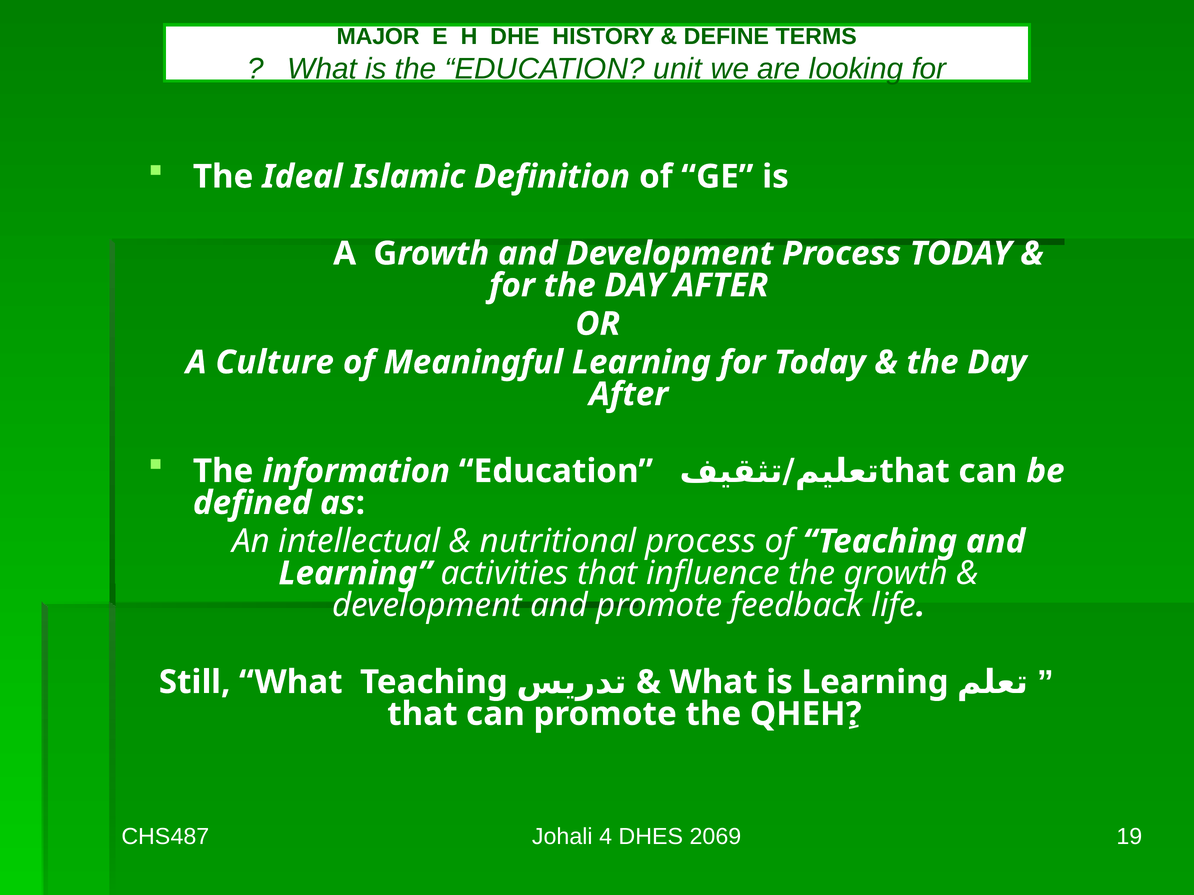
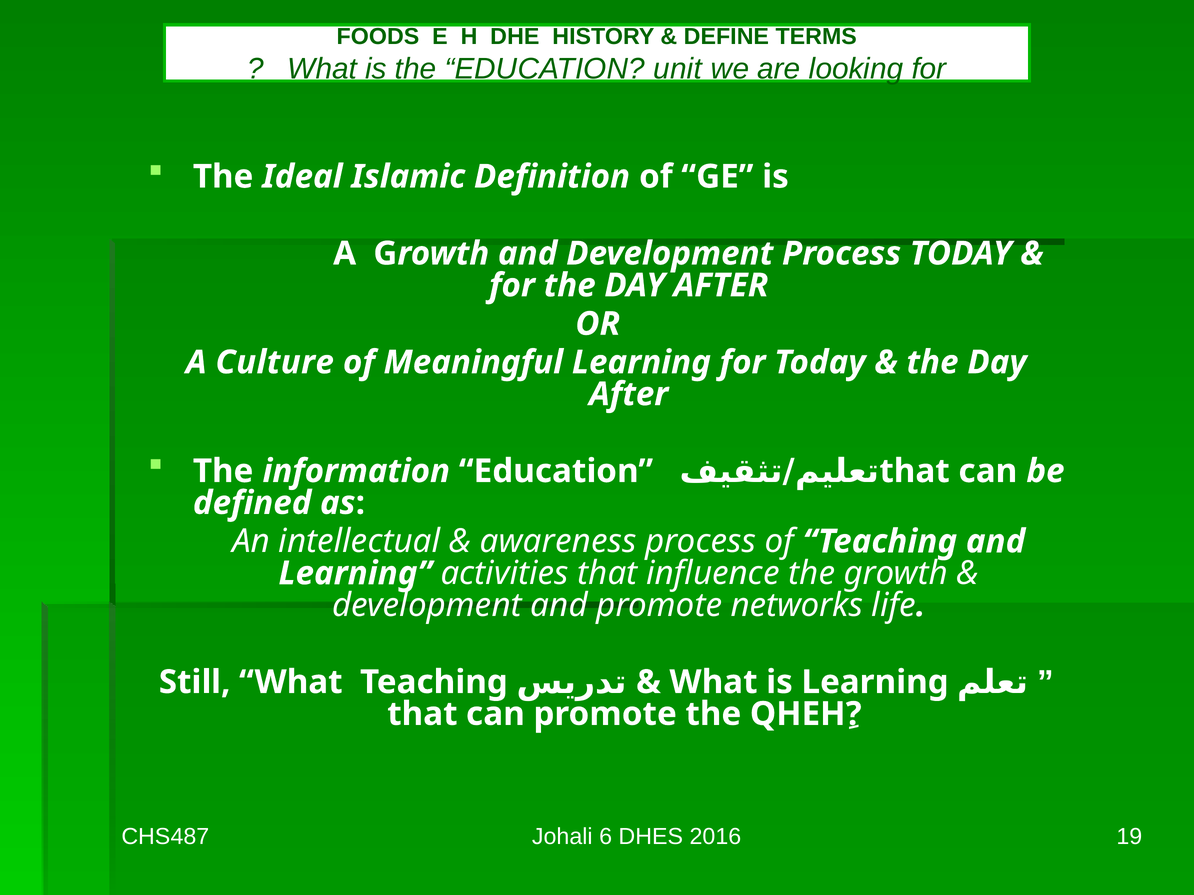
MAJOR: MAJOR -> FOODS (378, 37)
nutritional: nutritional -> awareness (558, 542)
feedback: feedback -> networks (797, 606)
4: 4 -> 6 (606, 837)
2069: 2069 -> 2016 (715, 837)
